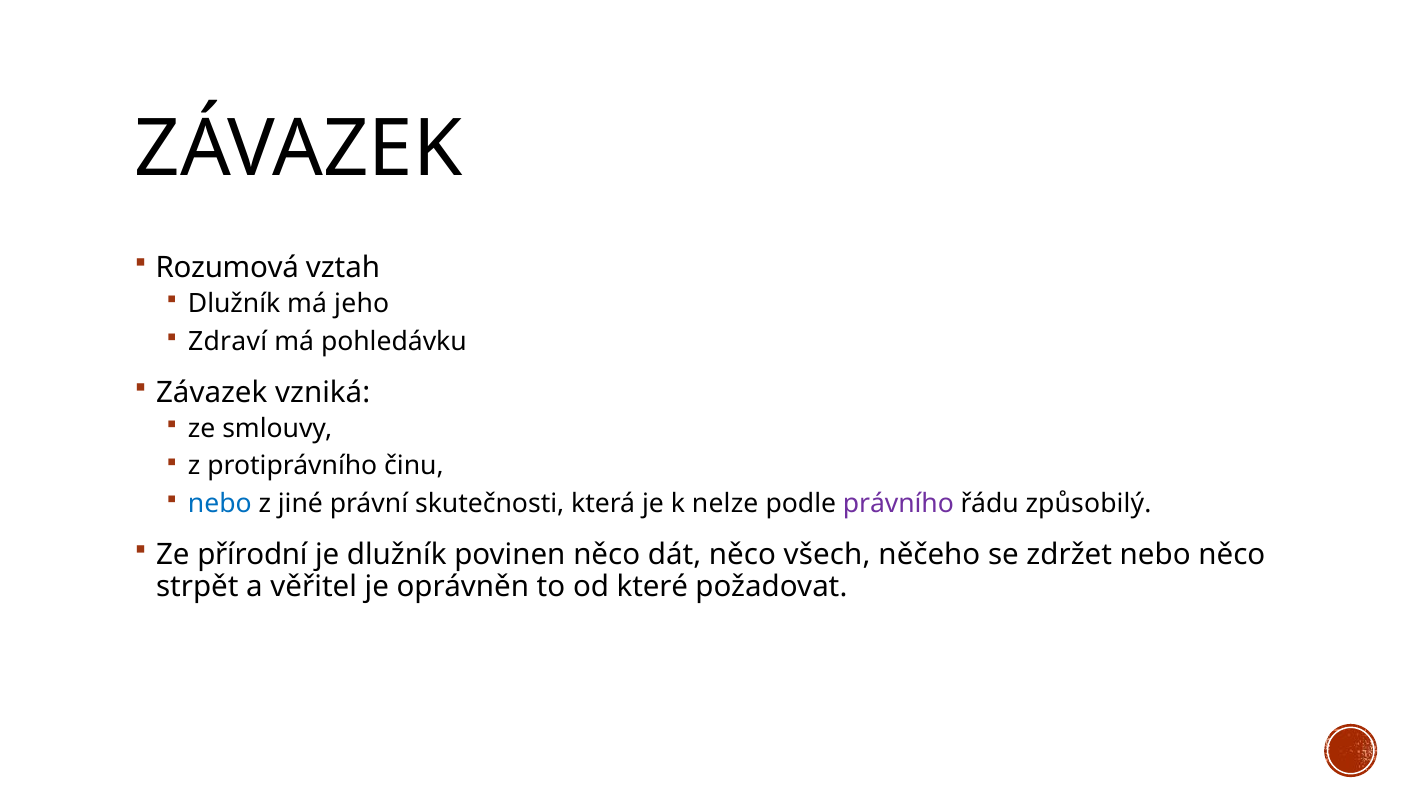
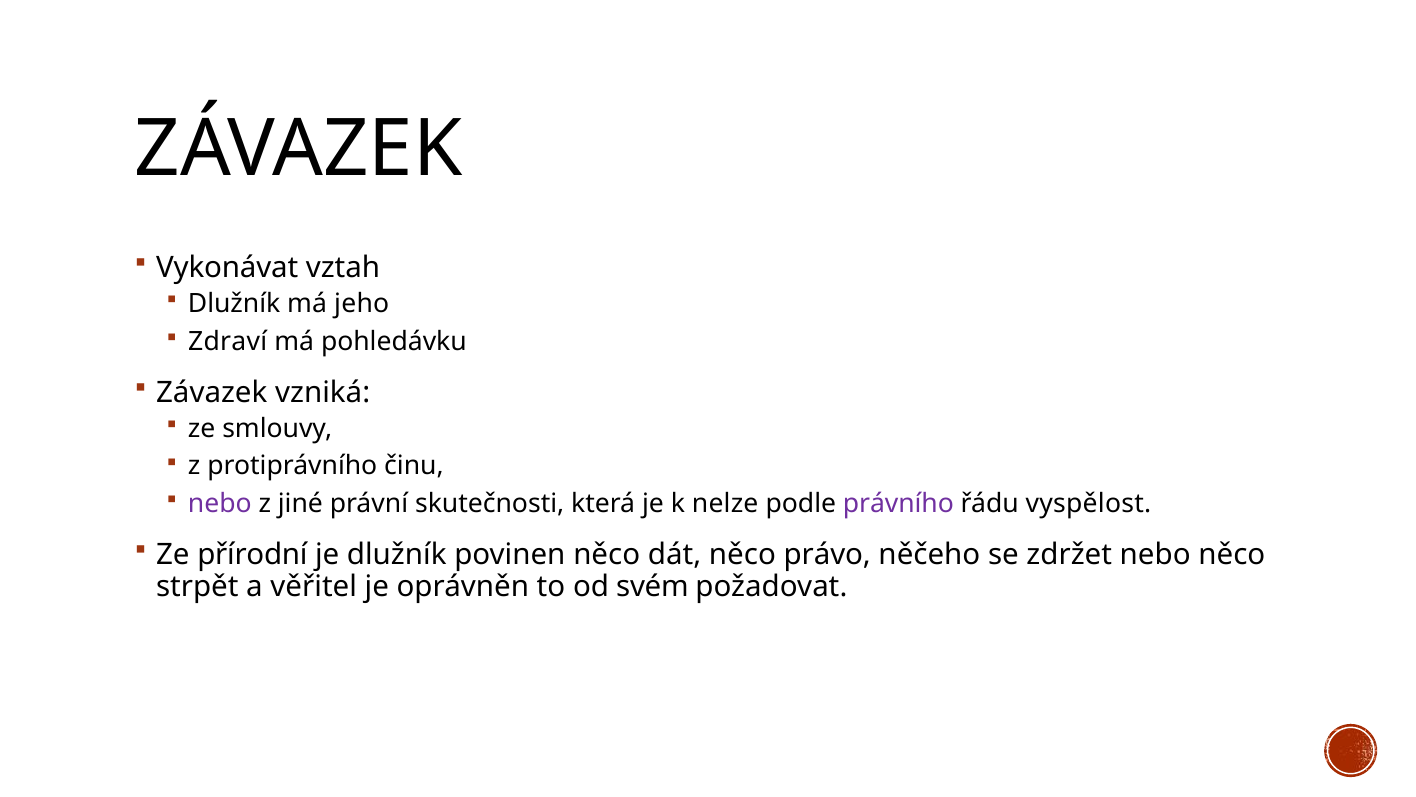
Rozumová: Rozumová -> Vykonávat (227, 267)
nebo colour: blue -> purple (220, 503)
způsobilý: způsobilý -> vyspělost (1088, 503)
všech: všech -> právo (827, 554)
které: které -> svém (652, 586)
